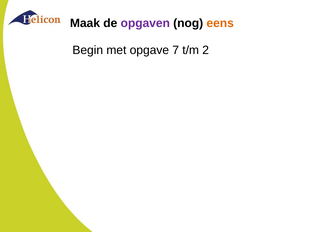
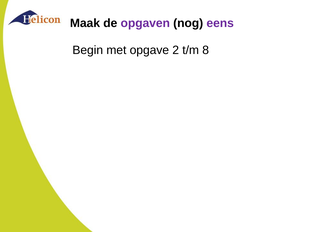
eens colour: orange -> purple (220, 23)
7: 7 -> 2 (176, 50)
2: 2 -> 8 (206, 50)
